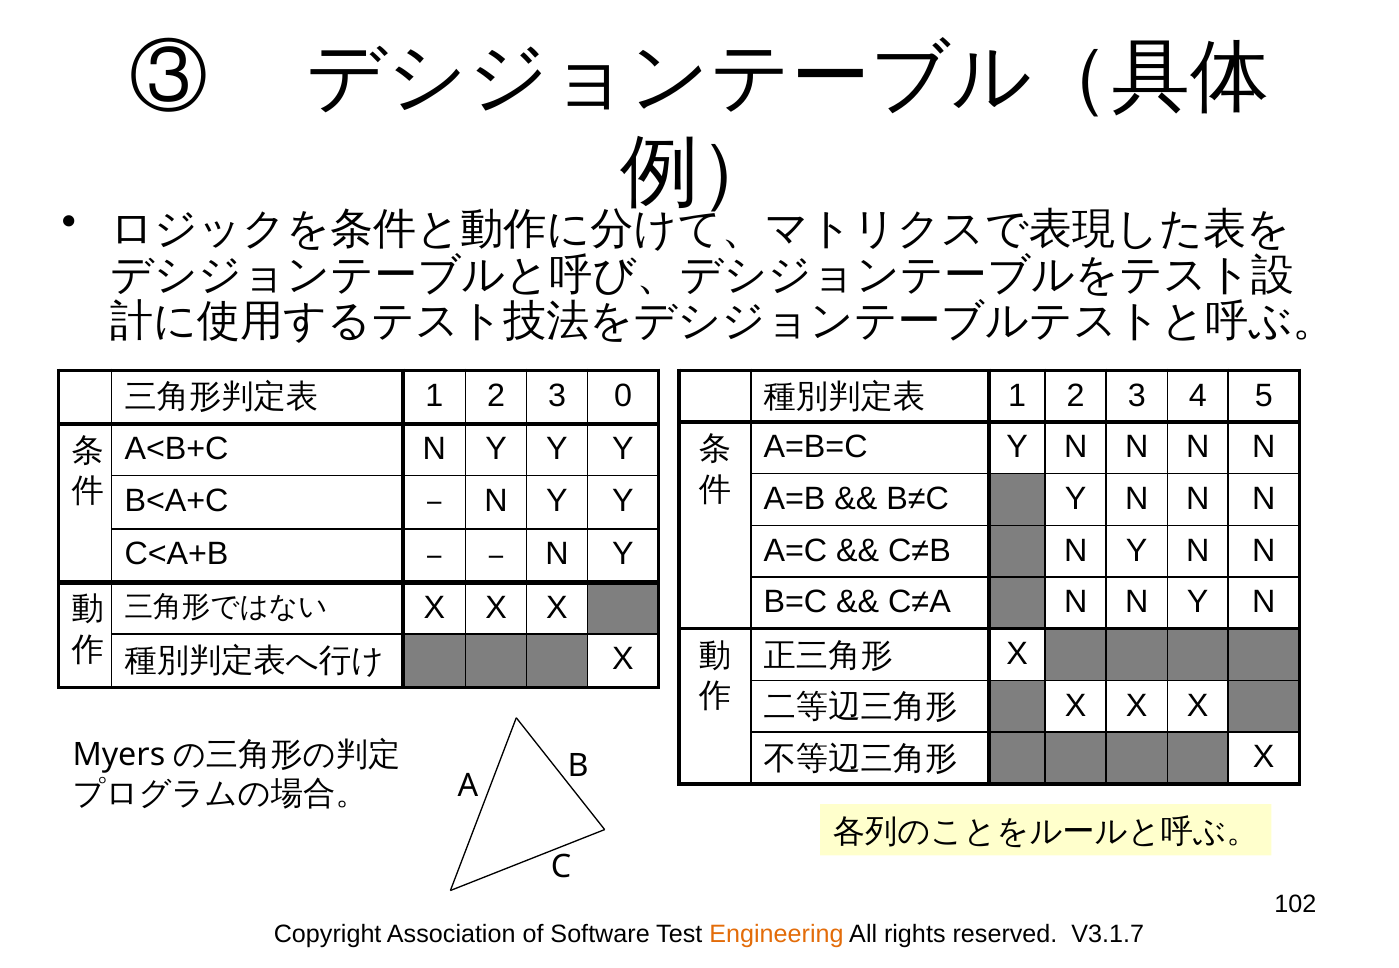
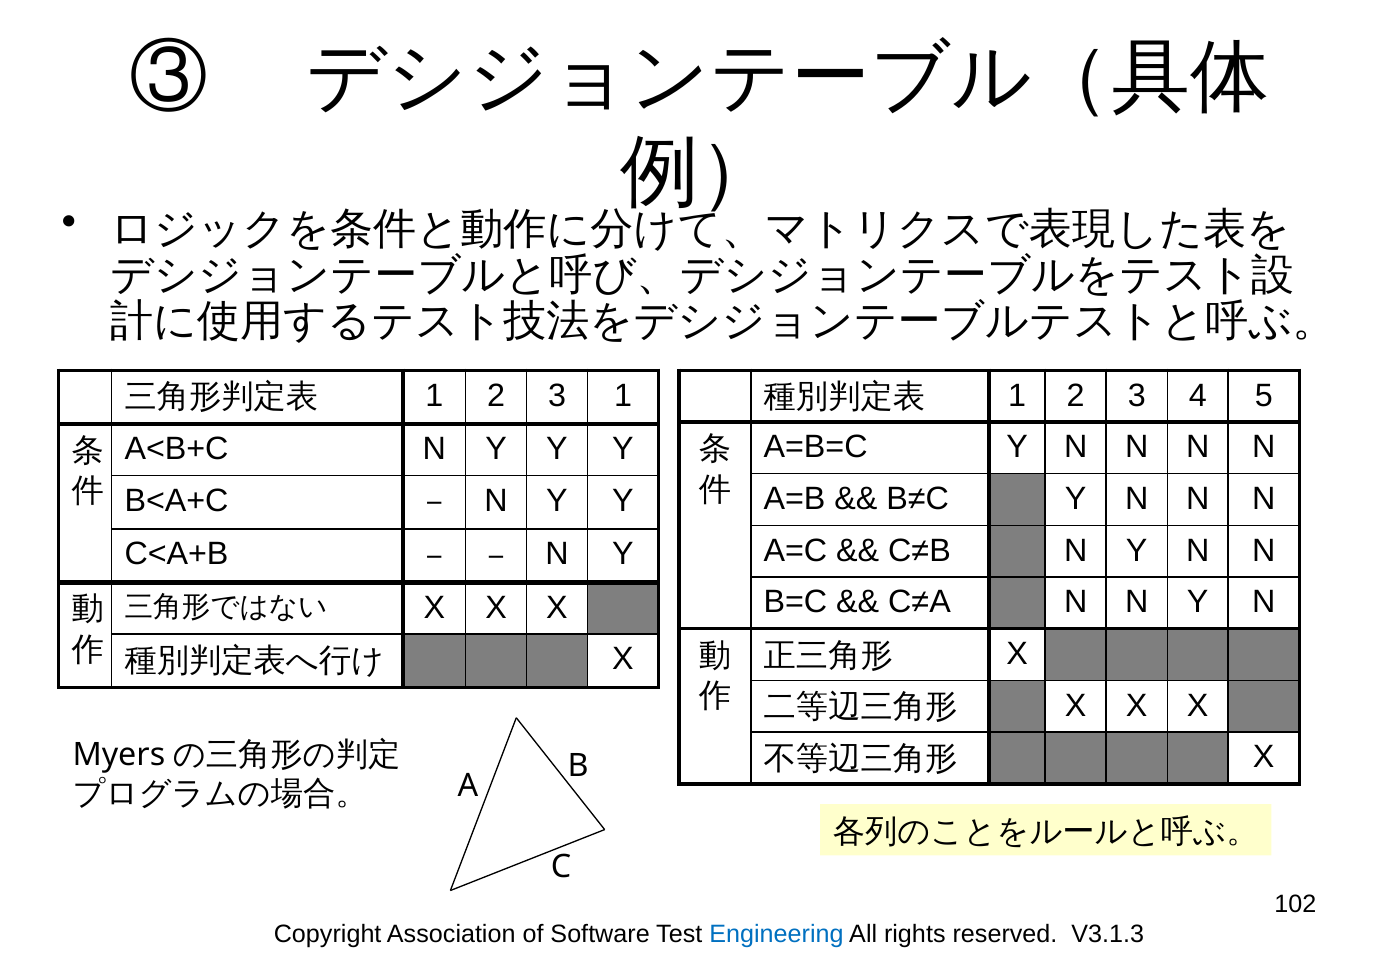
3 0: 0 -> 1 (623, 396)
Engineering colour: orange -> blue (776, 935)
V3.1.7: V3.1.7 -> V3.1.3 (1108, 935)
